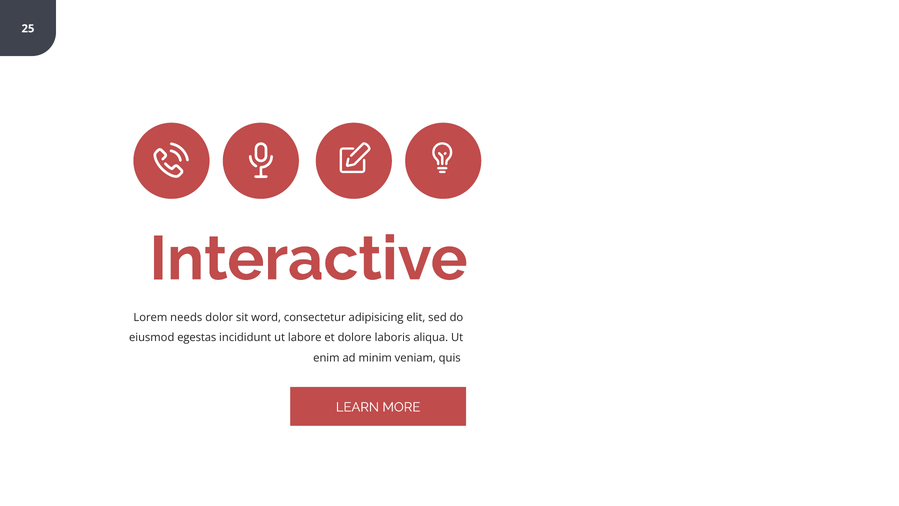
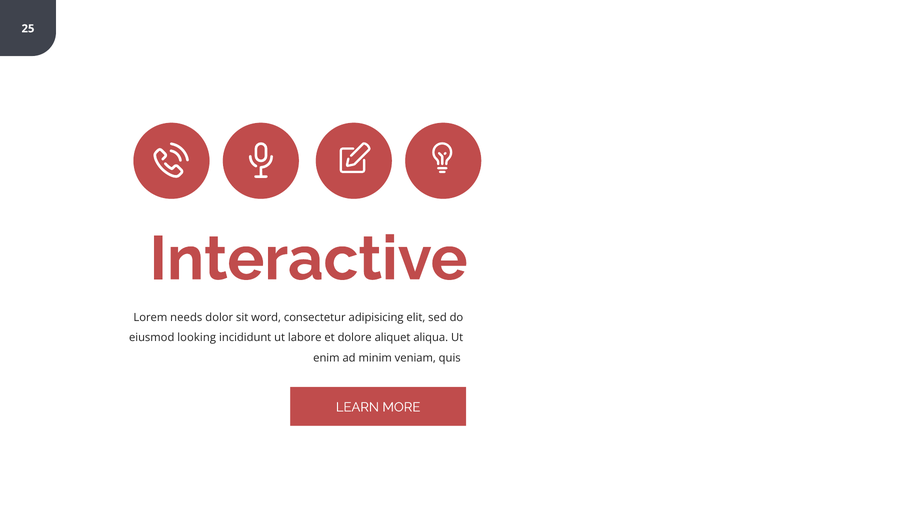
egestas: egestas -> looking (197, 338)
laboris: laboris -> aliquet (393, 338)
